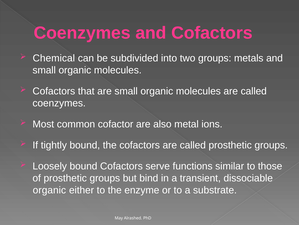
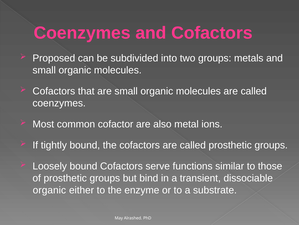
Chemical: Chemical -> Proposed (54, 58)
